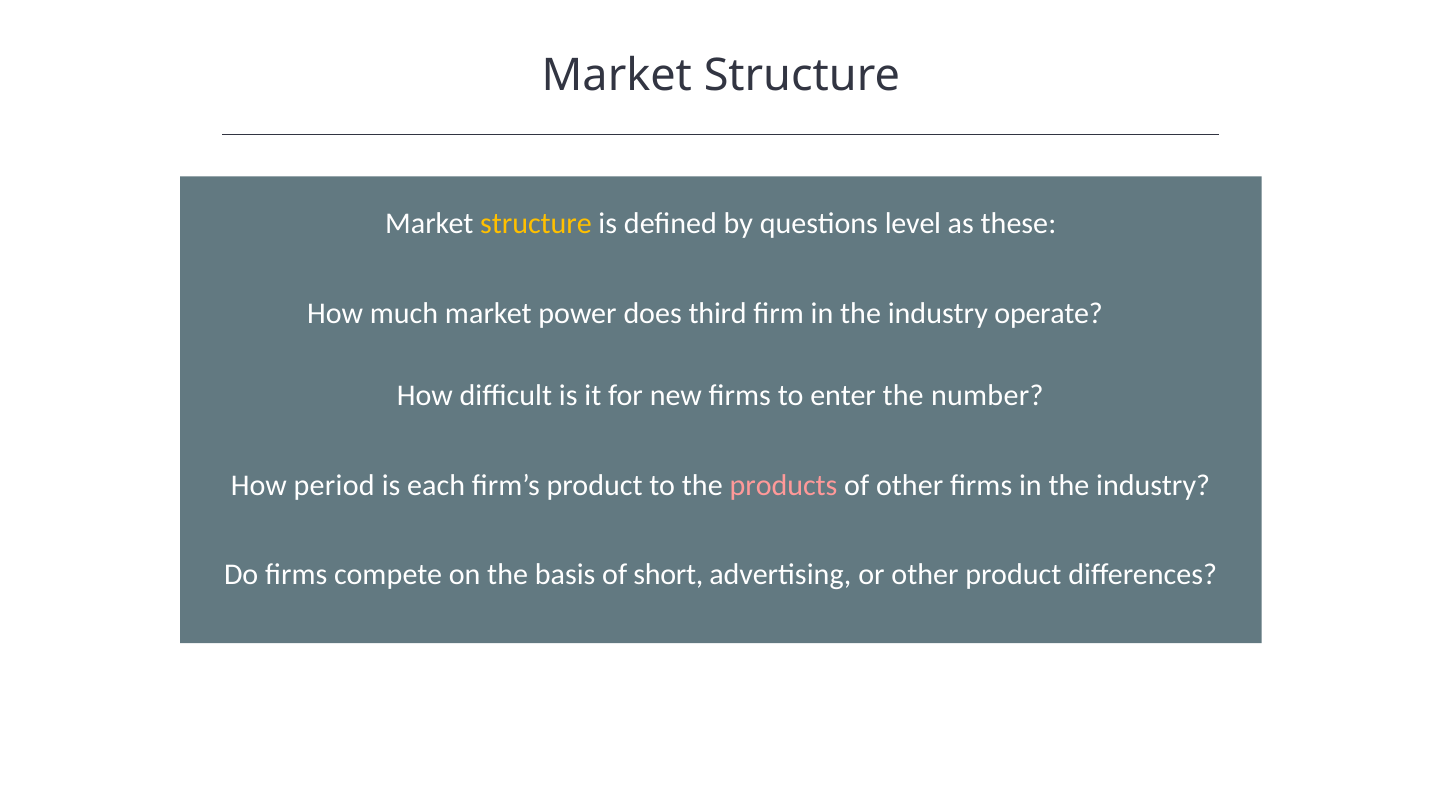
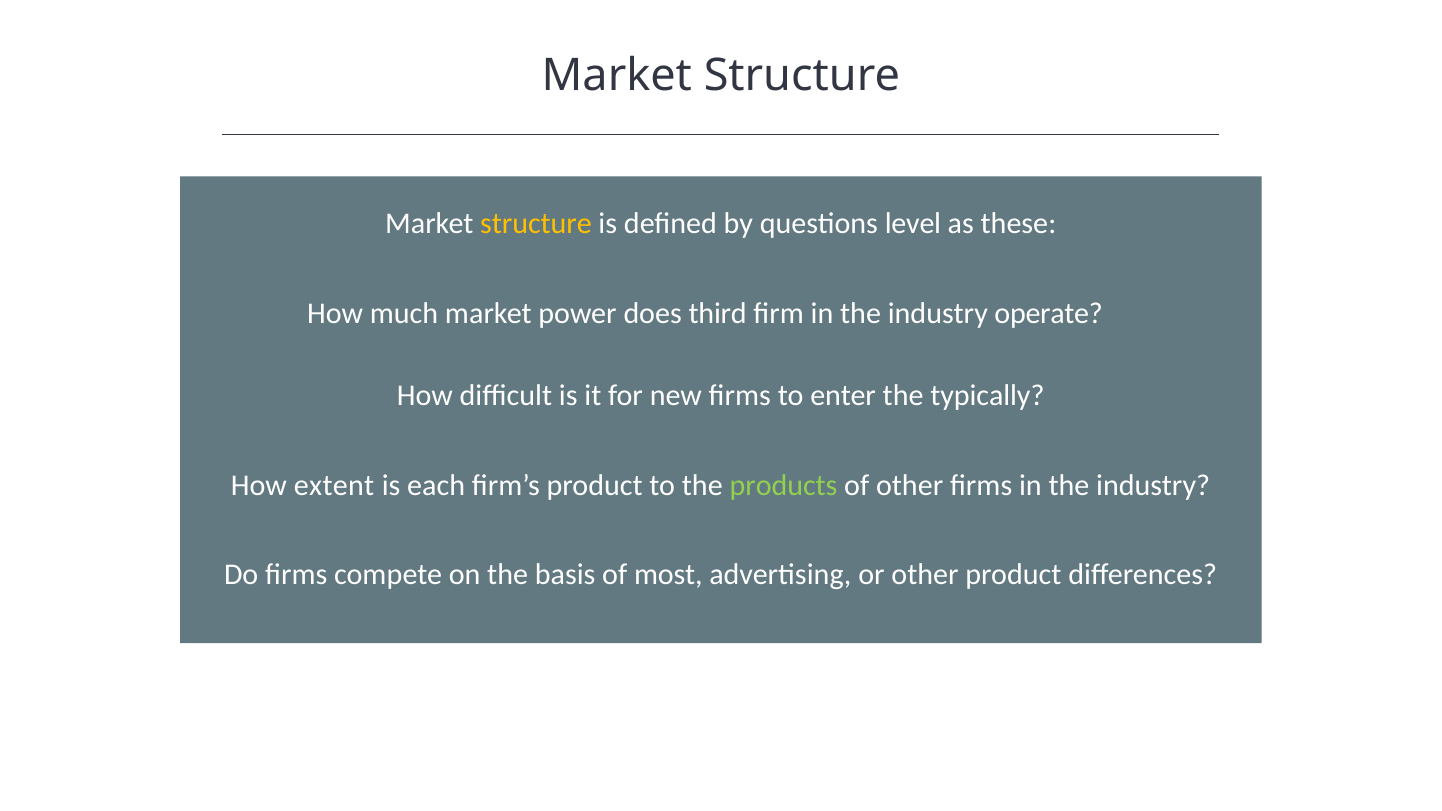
number: number -> typically (987, 396)
period: period -> extent (334, 486)
products colour: pink -> light green (784, 486)
short: short -> most (668, 575)
